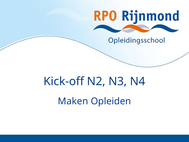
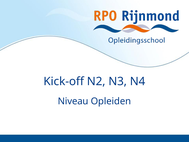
Maken: Maken -> Niveau (73, 101)
